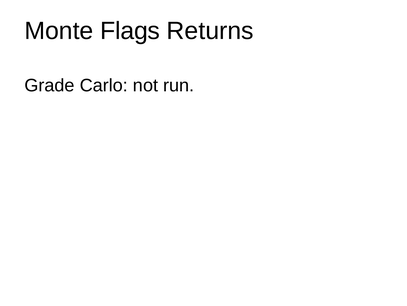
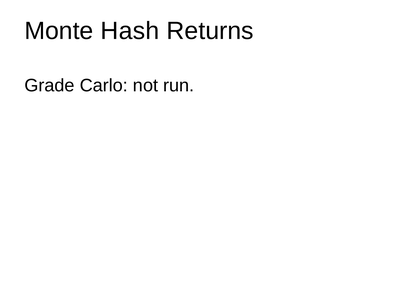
Flags: Flags -> Hash (130, 31)
